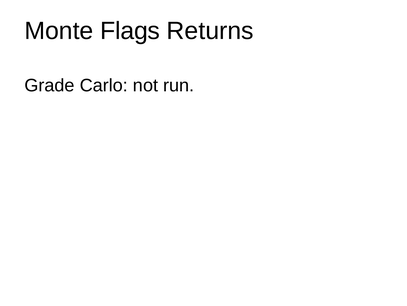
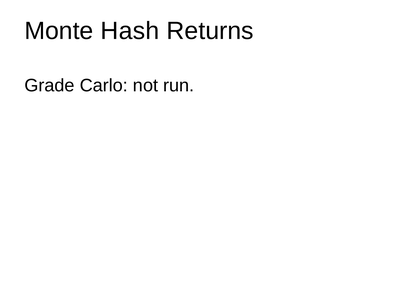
Flags: Flags -> Hash (130, 31)
